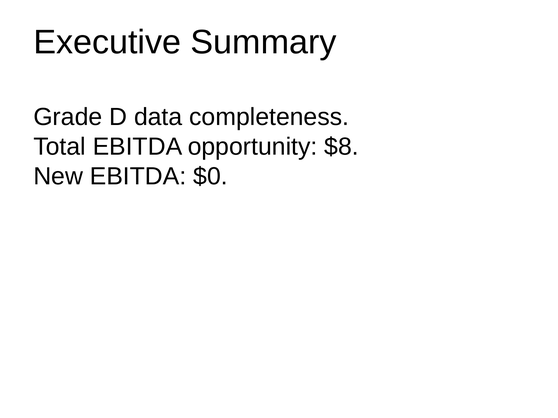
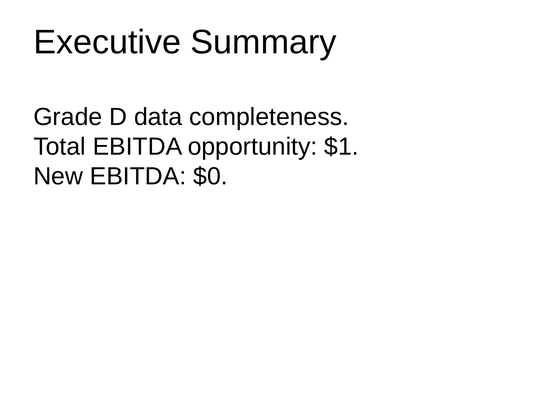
$8: $8 -> $1 (341, 147)
